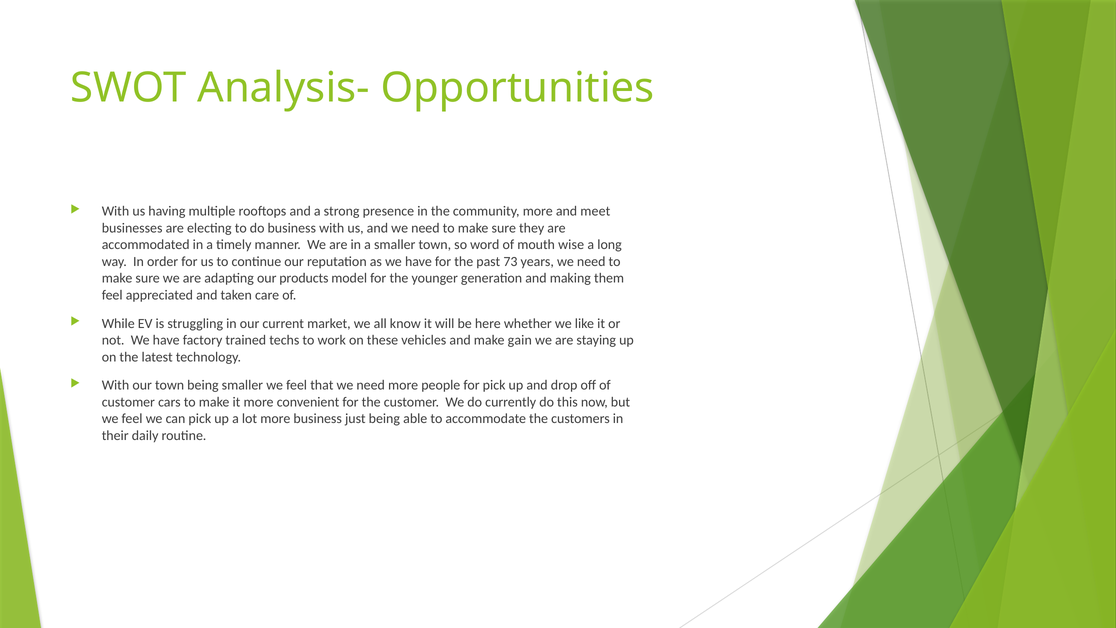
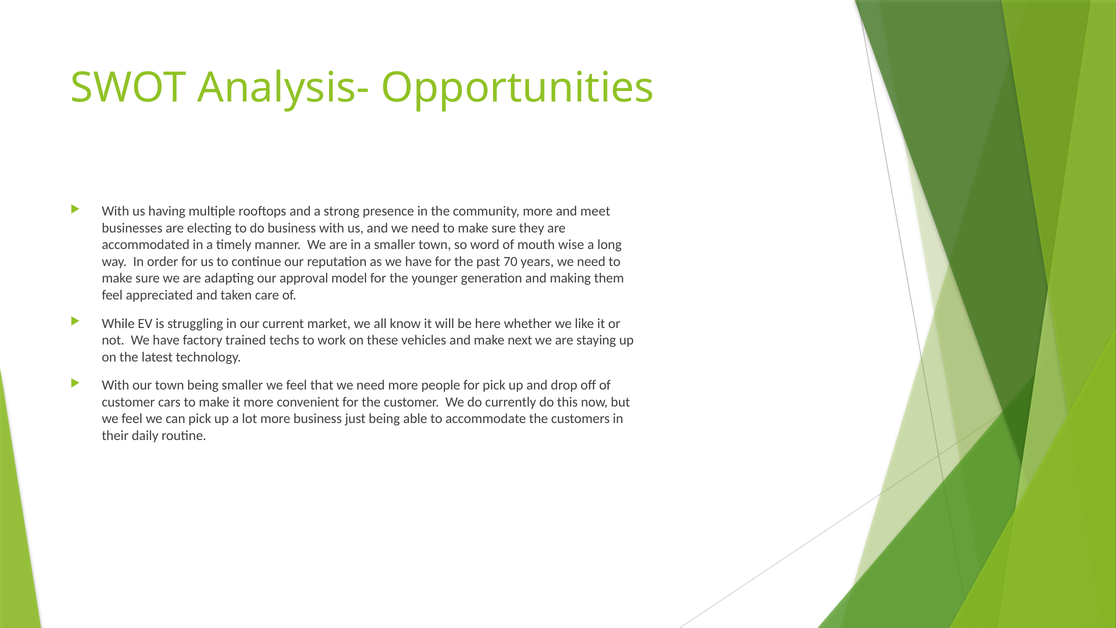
73: 73 -> 70 (510, 262)
products: products -> approval (304, 278)
gain: gain -> next (520, 340)
